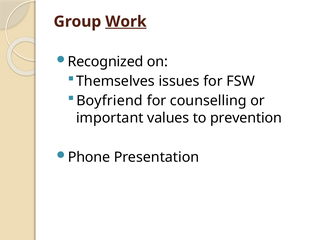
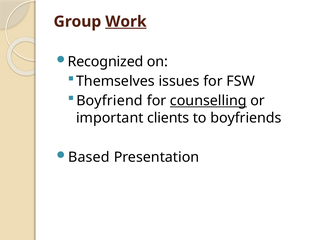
counselling underline: none -> present (208, 101)
values: values -> clients (168, 118)
prevention: prevention -> boyfriends (246, 118)
Phone: Phone -> Based (89, 158)
